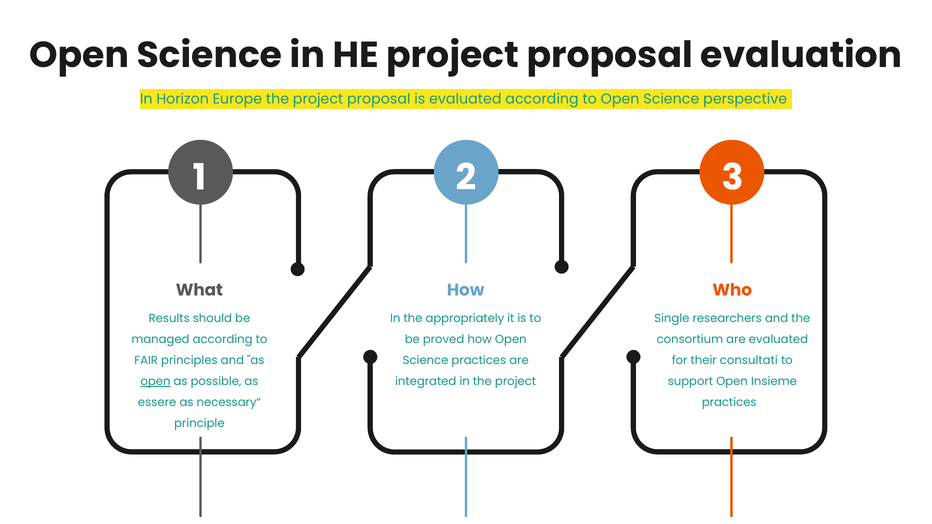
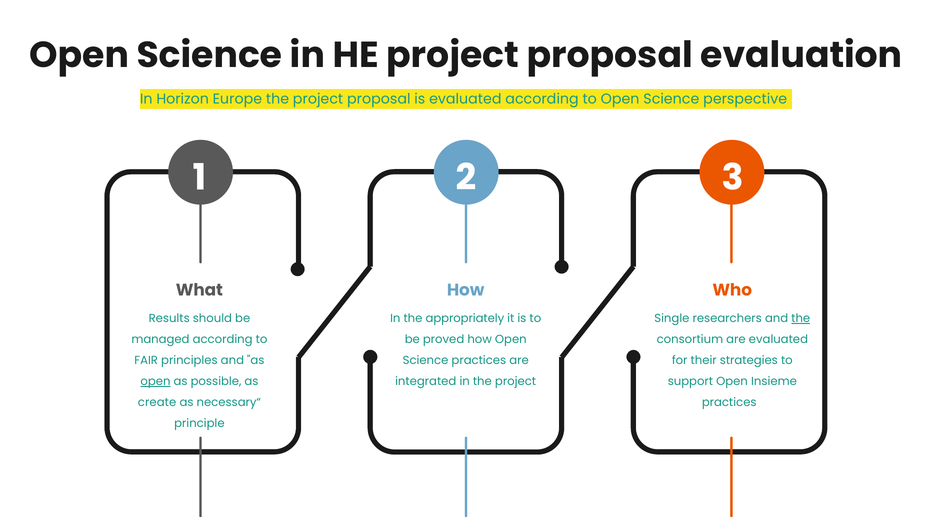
the underline: none -> present (801, 319)
consultati: consultati -> strategies (749, 361)
essere: essere -> create (157, 403)
